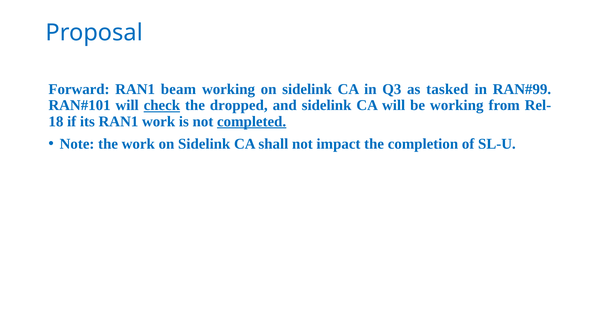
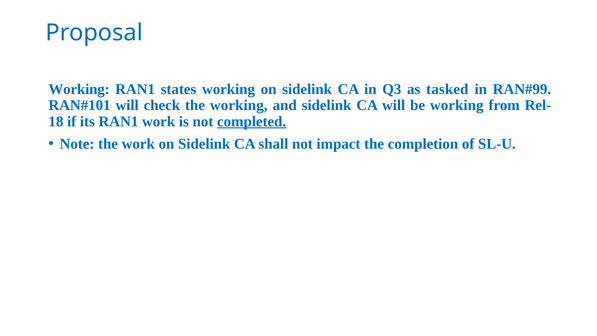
Forward: Forward -> Working (79, 89)
beam: beam -> states (178, 89)
check underline: present -> none (162, 105)
the dropped: dropped -> working (239, 105)
